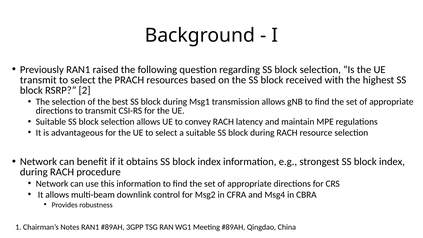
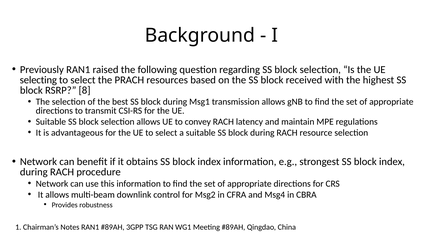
transmit: transmit -> selecting (38, 80)
2: 2 -> 8 (85, 90)
